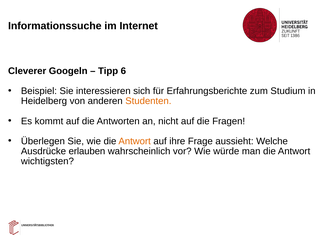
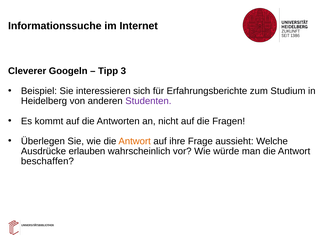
6: 6 -> 3 (123, 71)
Studenten colour: orange -> purple (148, 101)
wichtigsten: wichtigsten -> beschaffen (47, 161)
